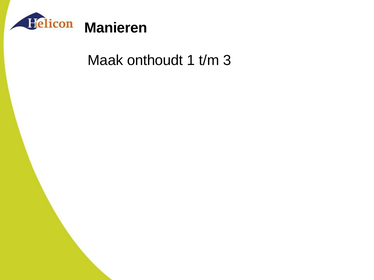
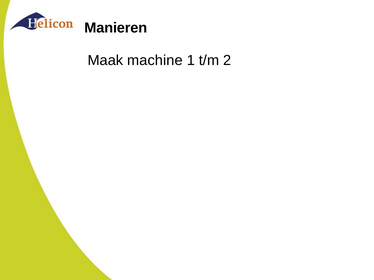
onthoudt: onthoudt -> machine (155, 61)
3: 3 -> 2 (227, 61)
